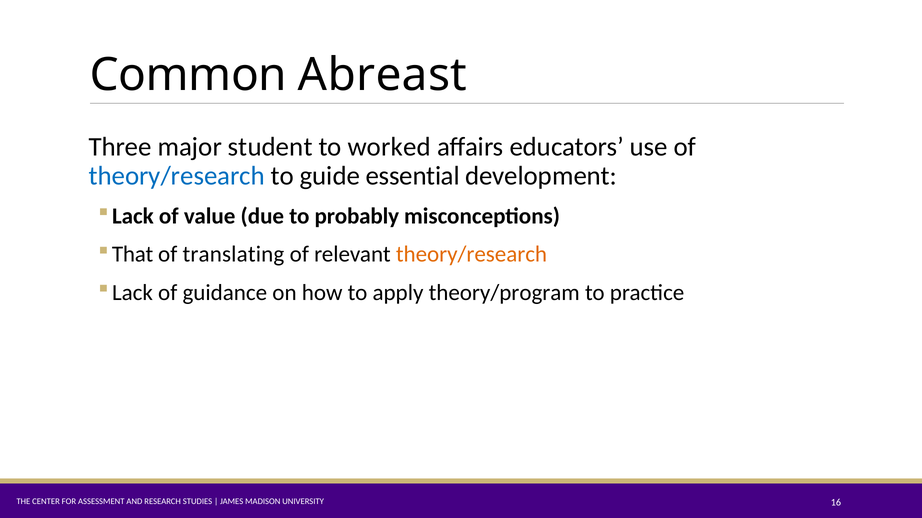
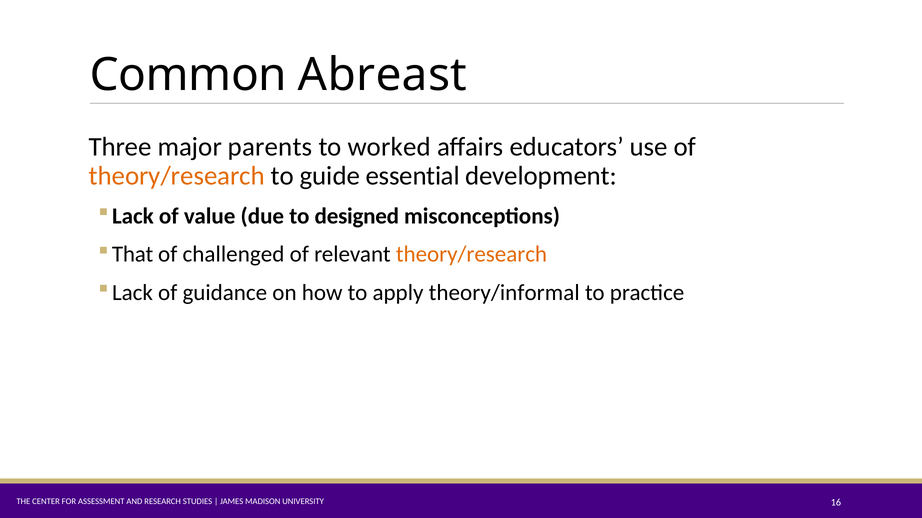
student: student -> parents (270, 147)
theory/research colour: blue -> orange (177, 176)
probably: probably -> designed (357, 216)
translating: translating -> challenged (233, 255)
theory/program: theory/program -> theory/informal (504, 293)
